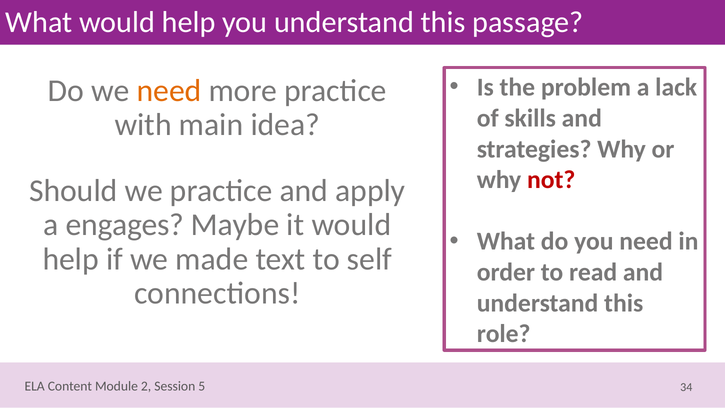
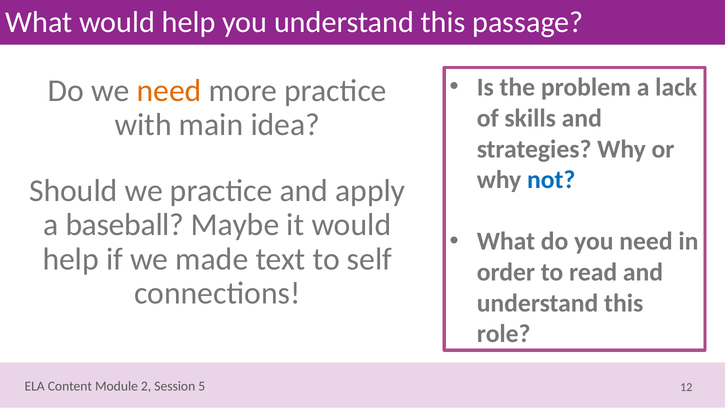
not colour: red -> blue (551, 180)
engages: engages -> baseball (125, 225)
34: 34 -> 12 (686, 387)
